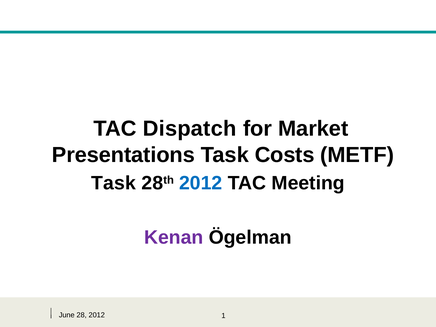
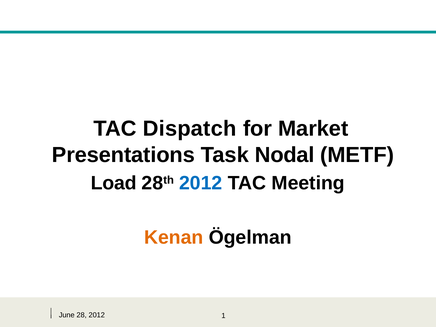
Costs: Costs -> Nodal (285, 155)
Task: Task -> Load (114, 183)
Kenan colour: purple -> orange (174, 238)
